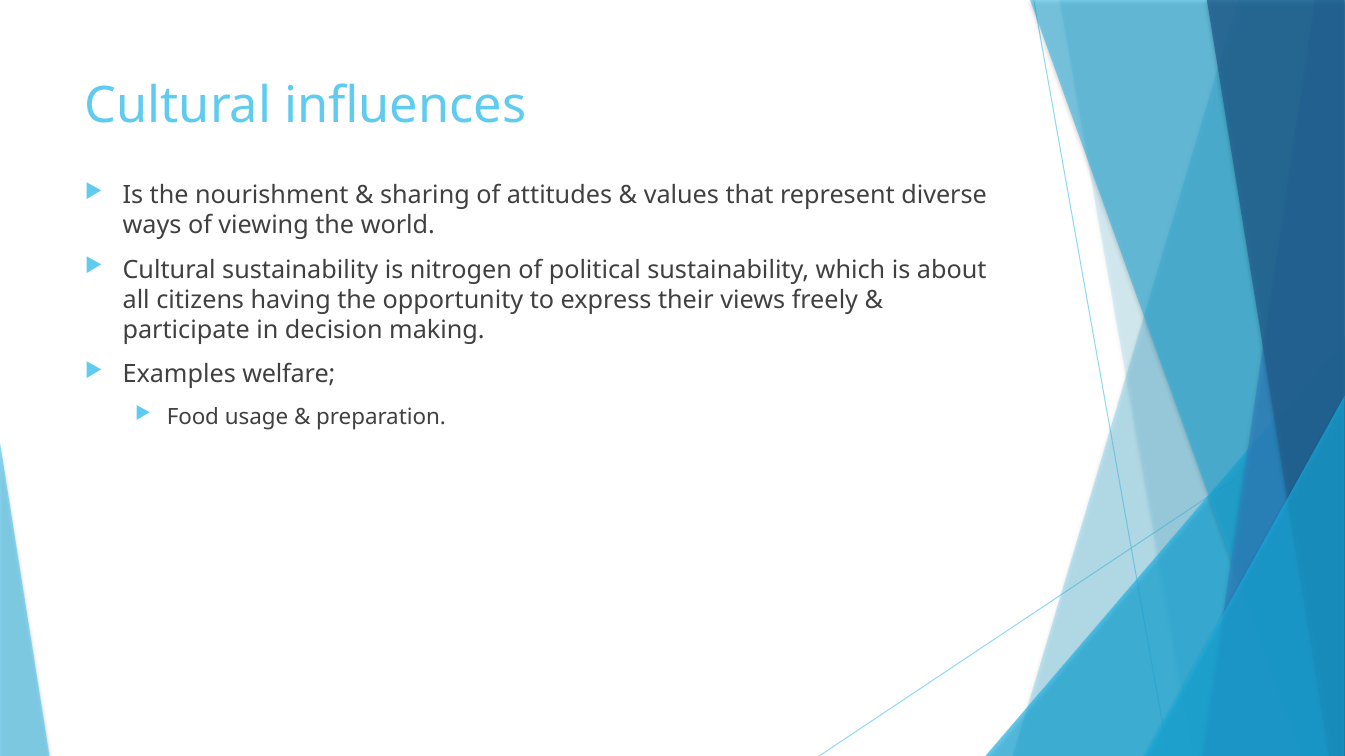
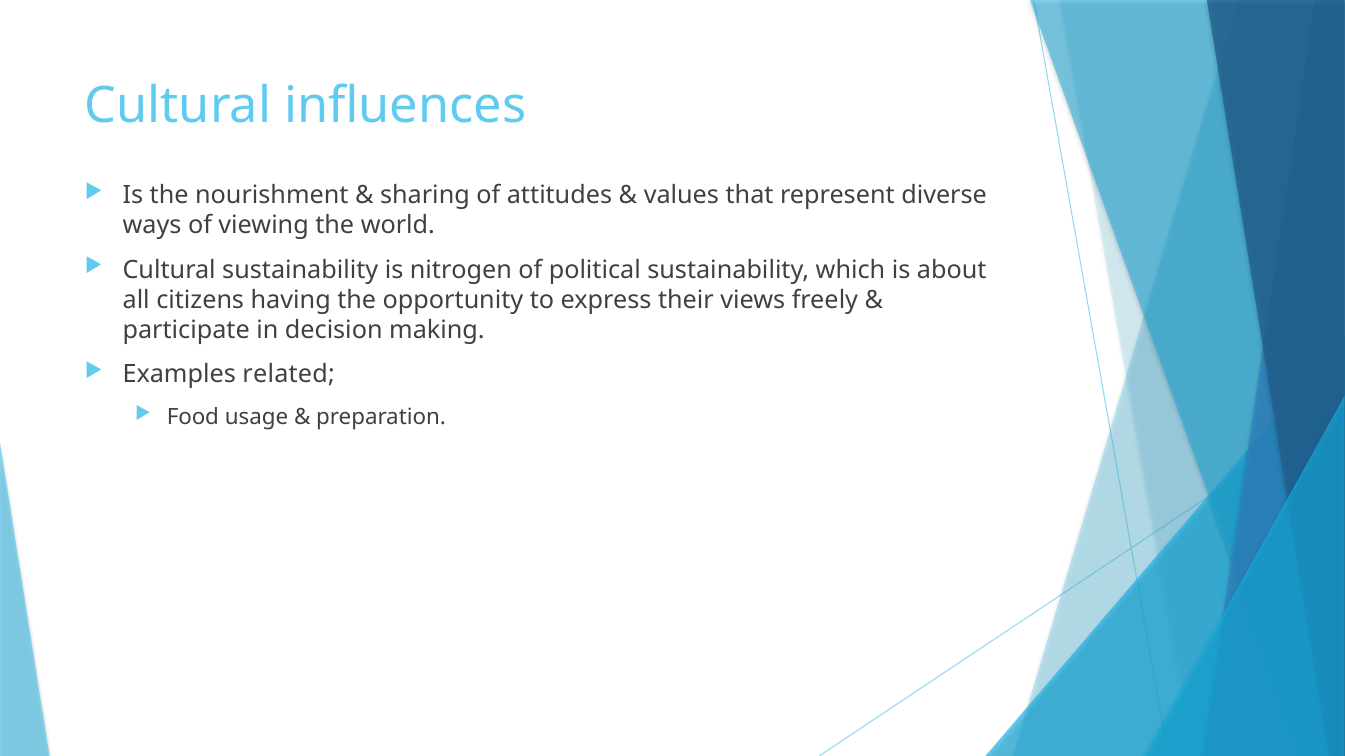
welfare: welfare -> related (289, 375)
